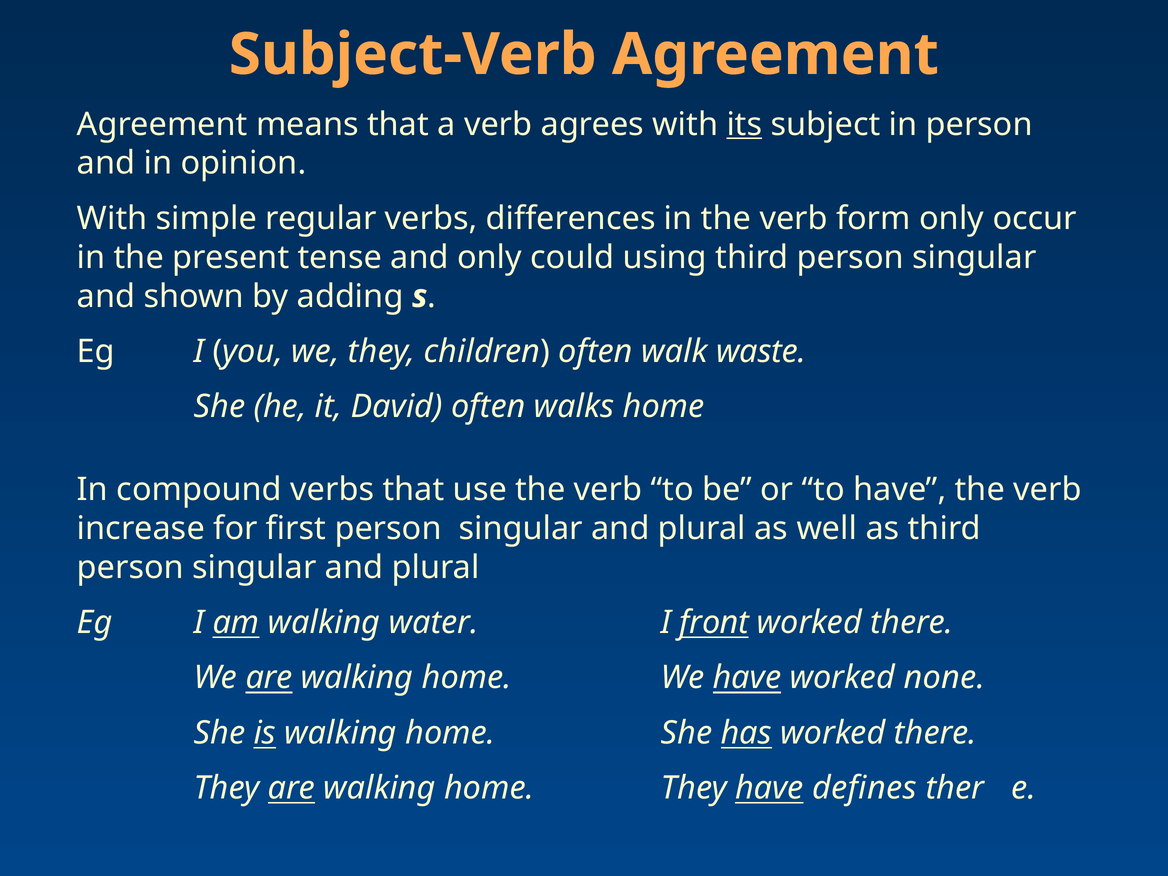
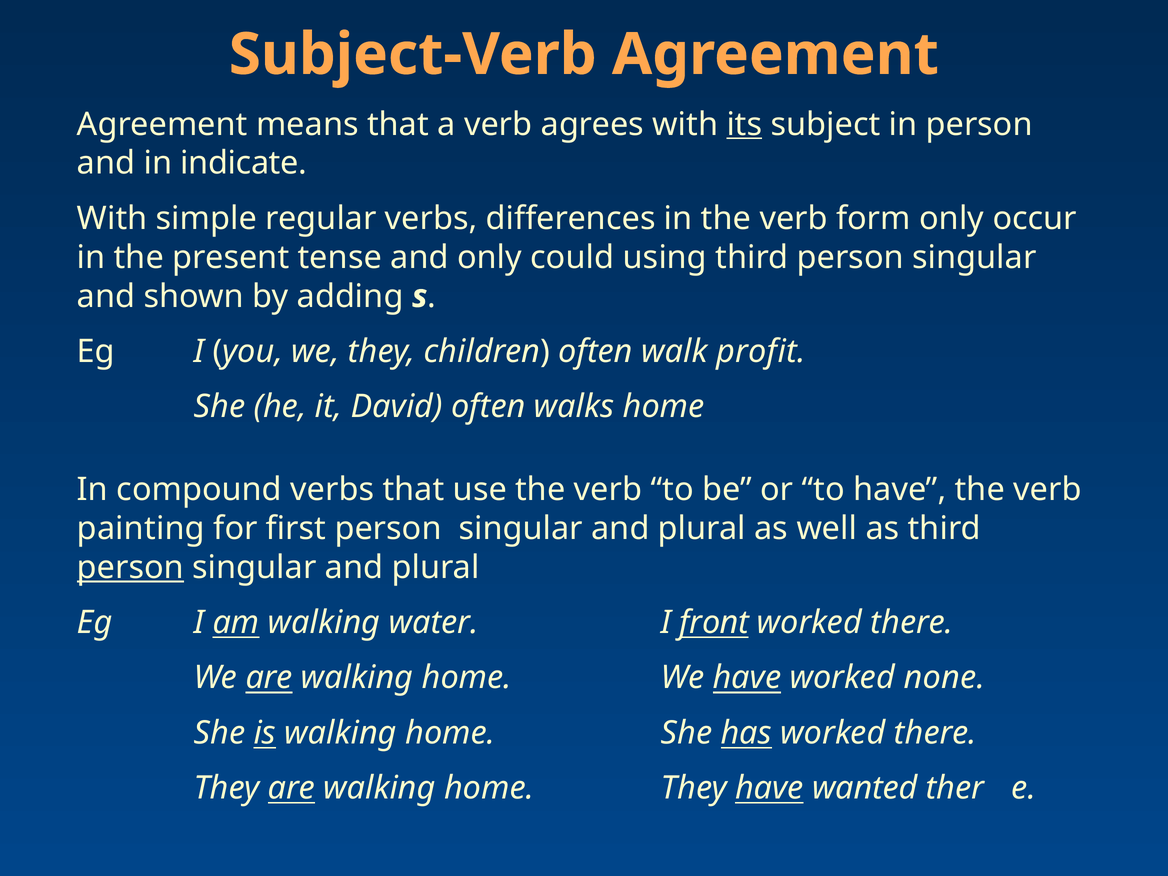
opinion: opinion -> indicate (244, 163)
waste: waste -> profit (761, 352)
increase: increase -> painting (141, 528)
person underline: none -> present (130, 567)
defines: defines -> wanted (865, 788)
